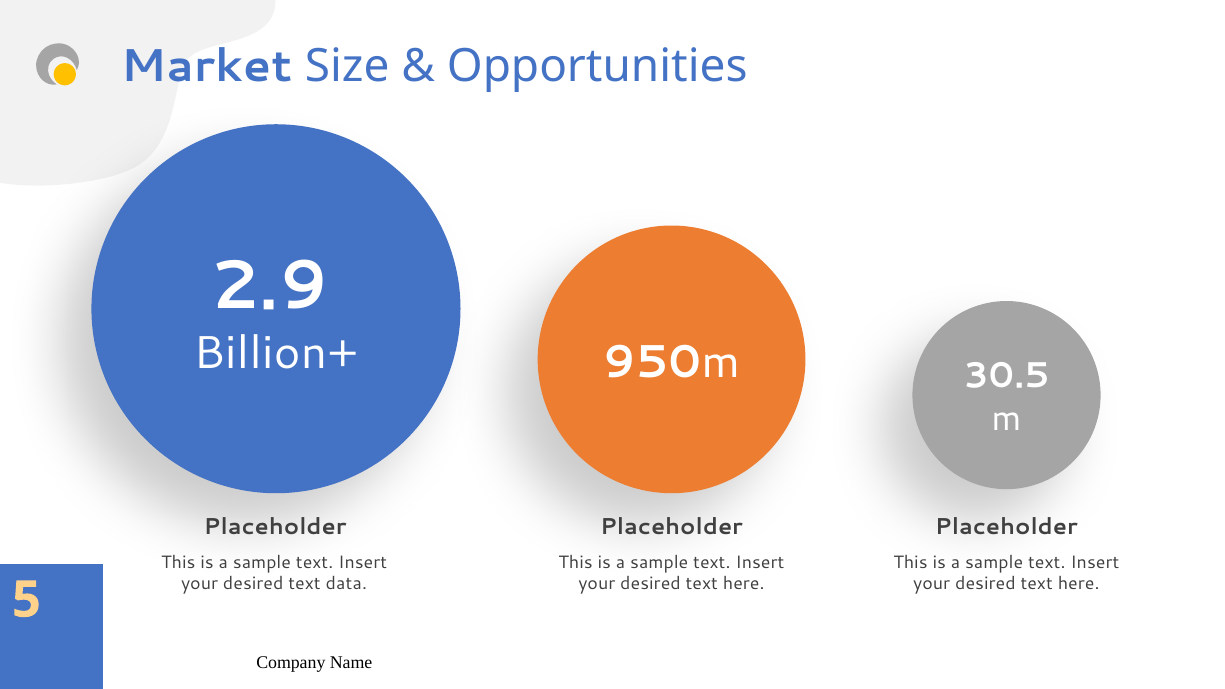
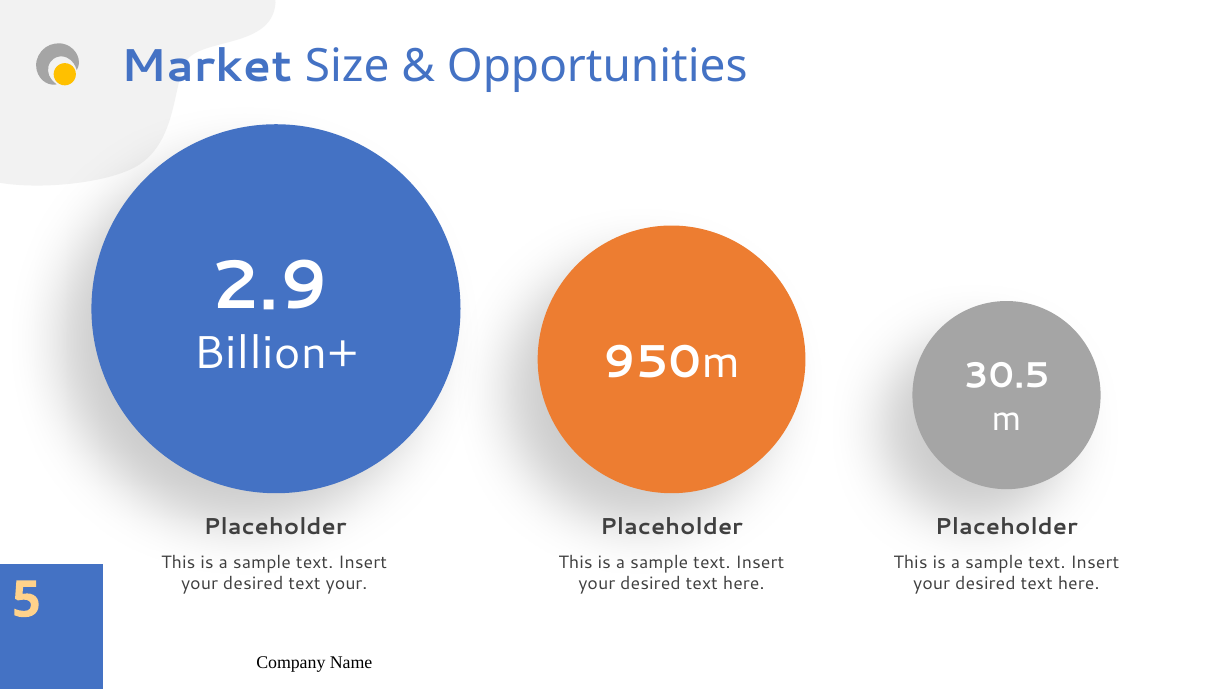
text data: data -> your (346, 584)
